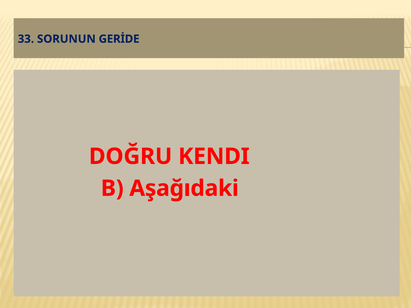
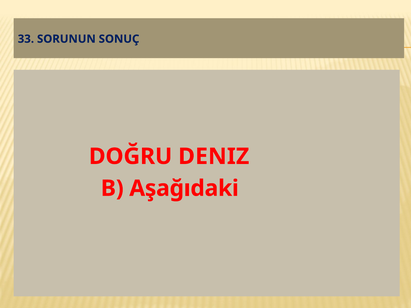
GERİDE: GERİDE -> SONUÇ (119, 39)
KENDI: KENDI -> DENIZ (214, 157)
